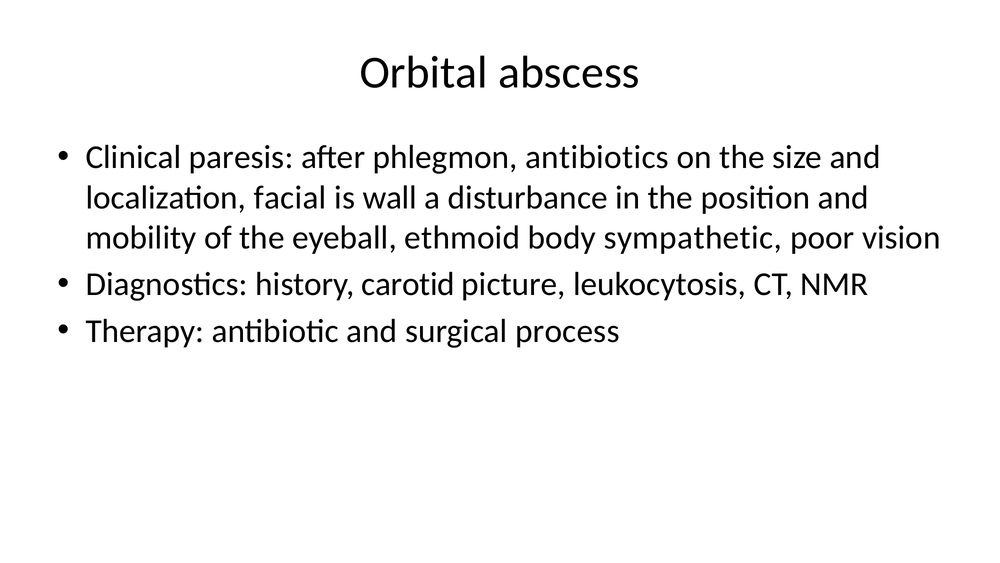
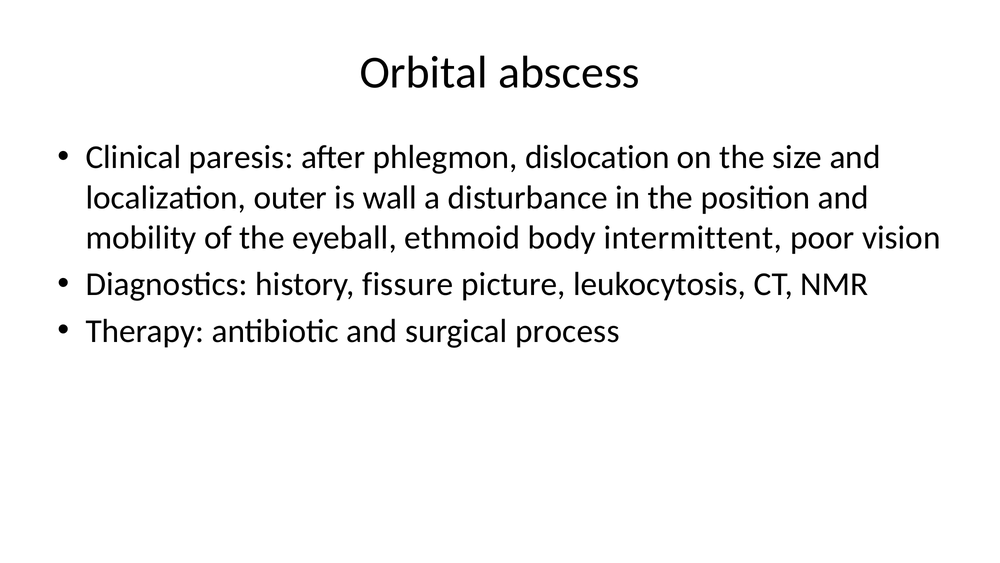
antibiotics: antibiotics -> dislocation (597, 157)
facial: facial -> outer (290, 197)
sympathetic: sympathetic -> intermittent (693, 237)
carotid: carotid -> fissure (408, 284)
